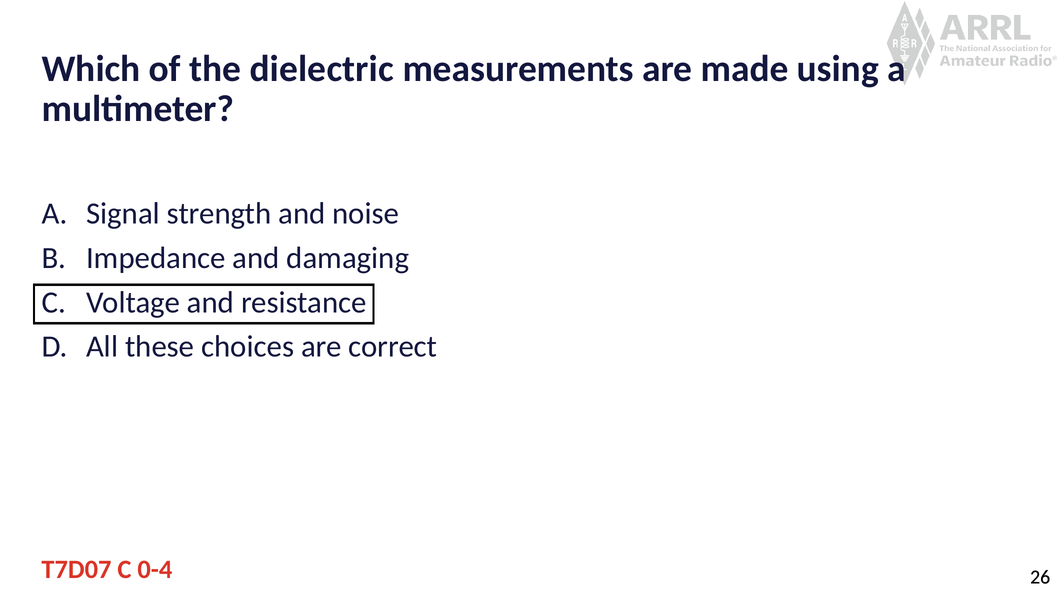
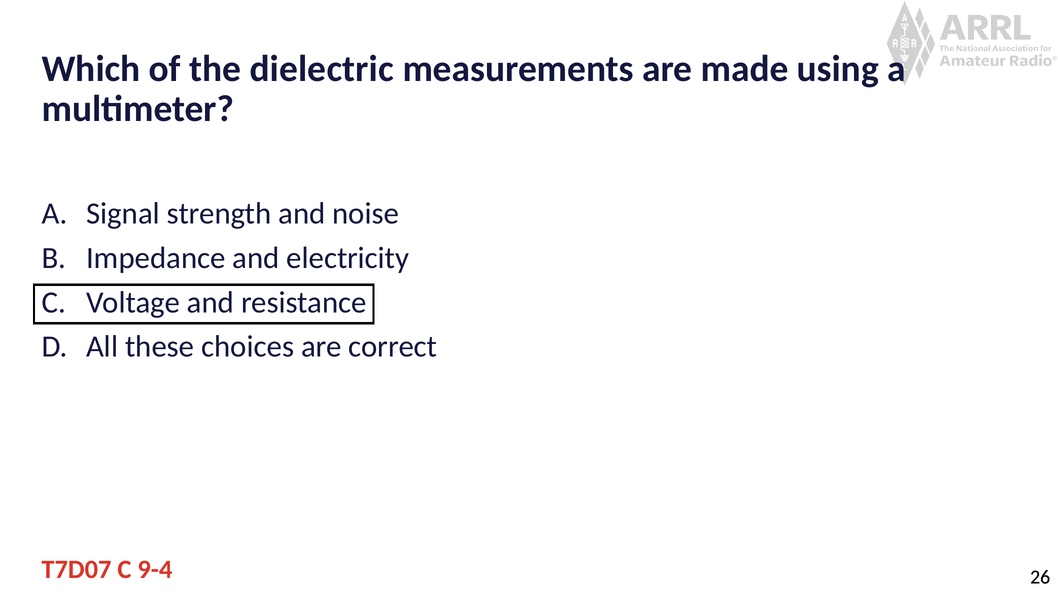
damaging: damaging -> electricity (348, 258)
0-4: 0-4 -> 9-4 (155, 570)
